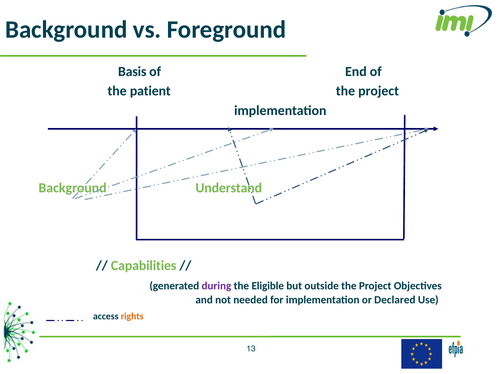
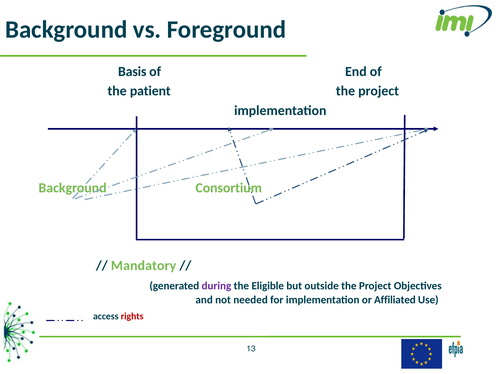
Understand: Understand -> Consortium (229, 188)
Capabilities: Capabilities -> Mandatory (144, 265)
Declared: Declared -> Affiliated (395, 299)
rights colour: orange -> red (132, 316)
